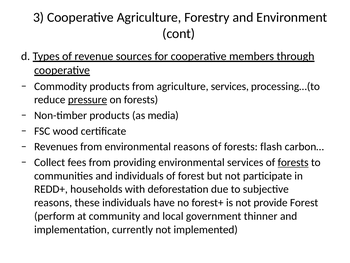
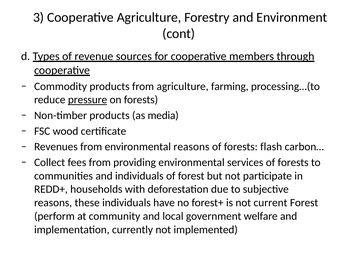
agriculture services: services -> farming (230, 86)
forests underline: present -> none (293, 162)
provide: provide -> current (270, 202)
thinner: thinner -> welfare (261, 216)
